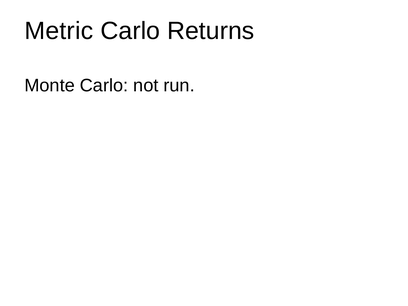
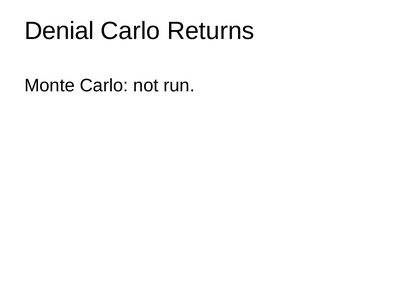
Metric: Metric -> Denial (59, 31)
